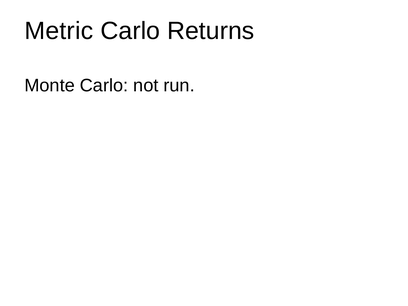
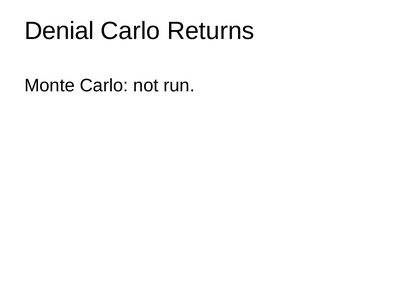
Metric: Metric -> Denial (59, 31)
